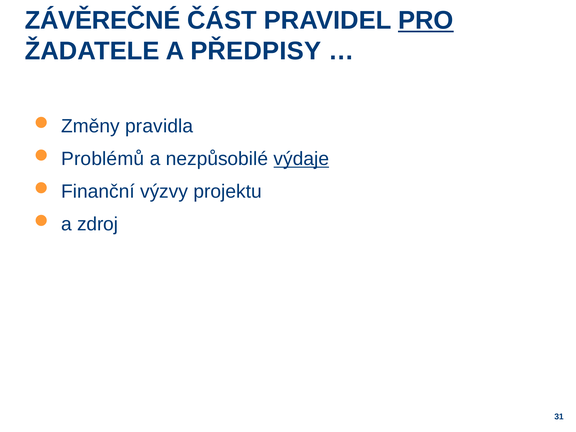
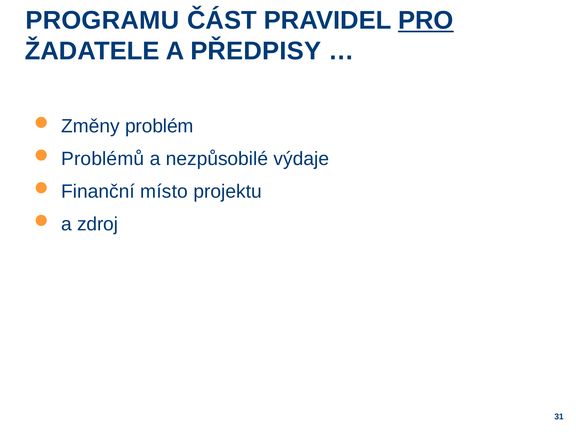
ZÁVĚREČNÉ: ZÁVĚREČNÉ -> PROGRAMU (102, 20)
pravidla: pravidla -> problém (159, 126)
výdaje underline: present -> none (301, 159)
výzvy: výzvy -> místo (164, 192)
